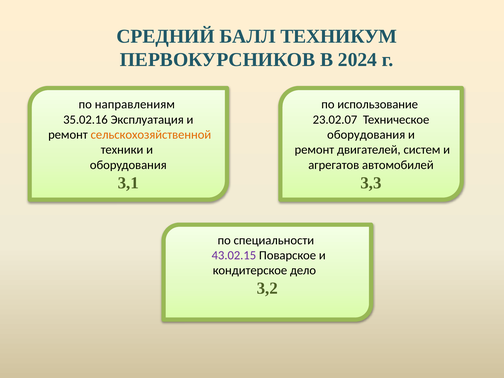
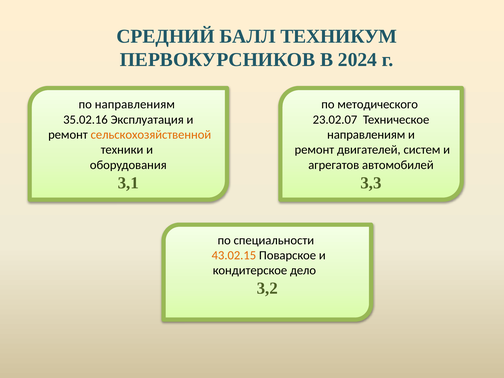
использование: использование -> методического (378, 104)
оборудования: оборудования -> направлениям (366, 135)
43.02.15 colour: purple -> orange (234, 255)
